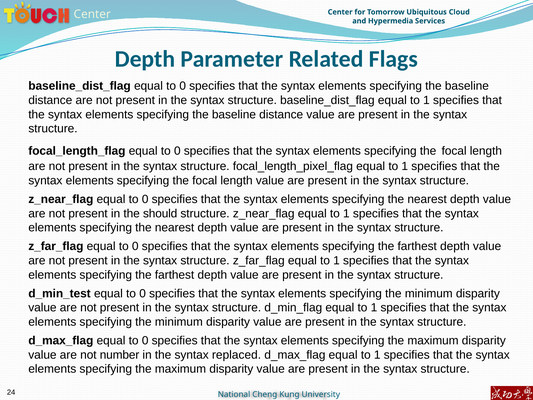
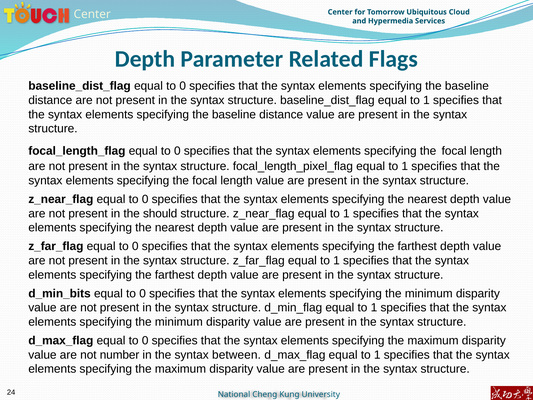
d_min_test: d_min_test -> d_min_bits (60, 293)
replaced: replaced -> between (236, 355)
